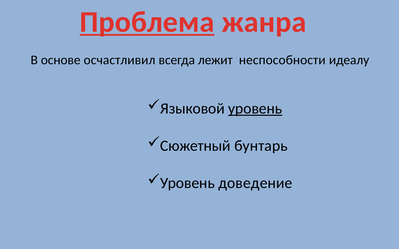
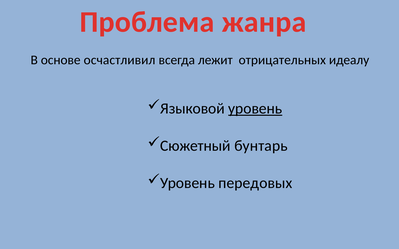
Проблема underline: present -> none (147, 22)
неспособности: неспособности -> отрицательных (282, 60)
доведение: доведение -> передовых (255, 183)
